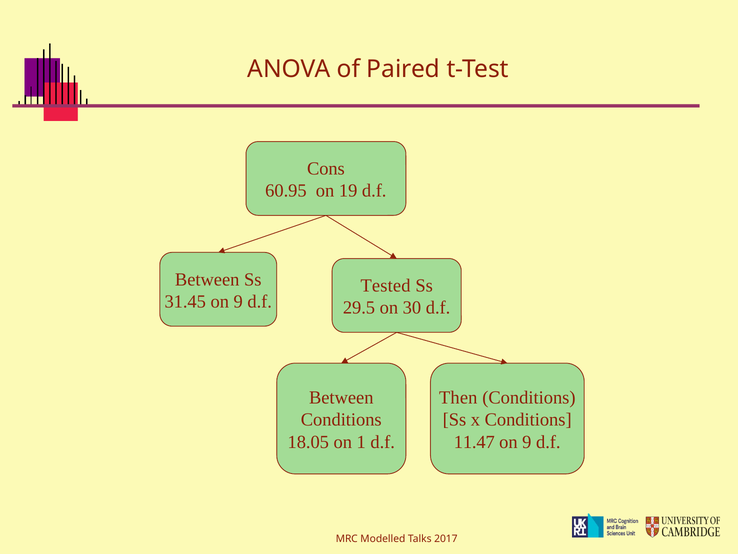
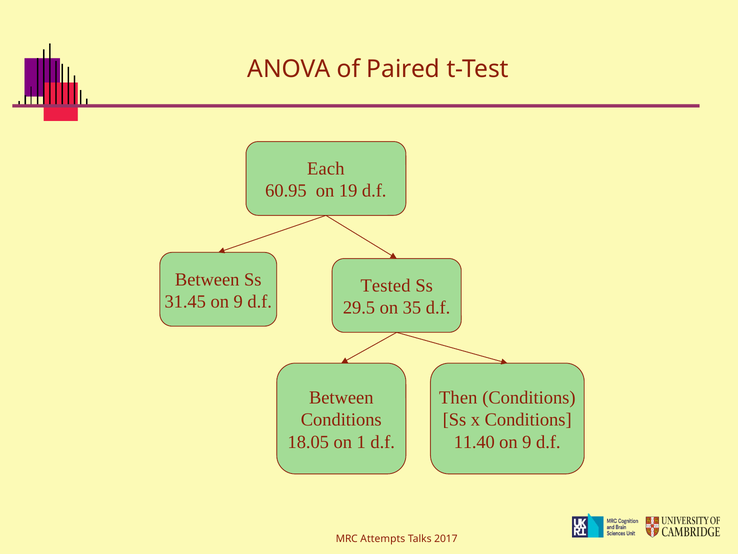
Cons: Cons -> Each (326, 169)
30: 30 -> 35 (412, 308)
11.47: 11.47 -> 11.40 (474, 442)
Modelled: Modelled -> Attempts (383, 538)
